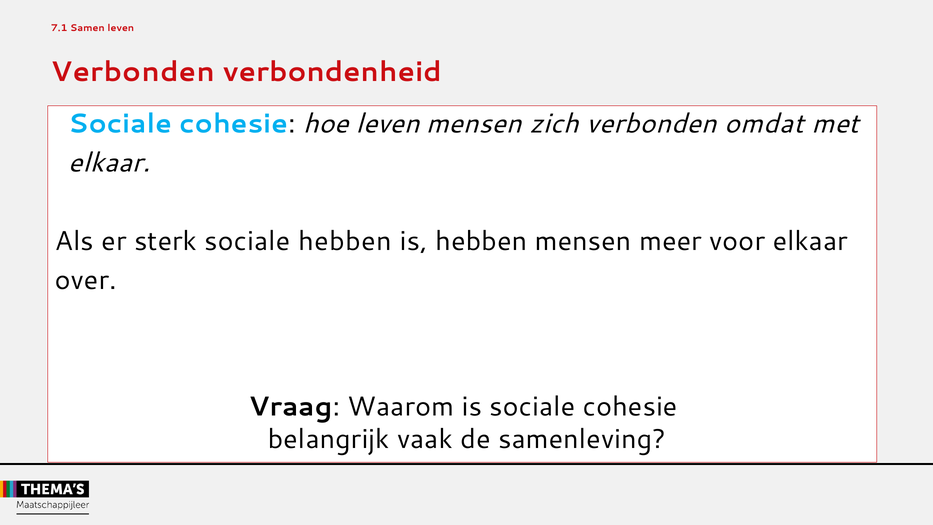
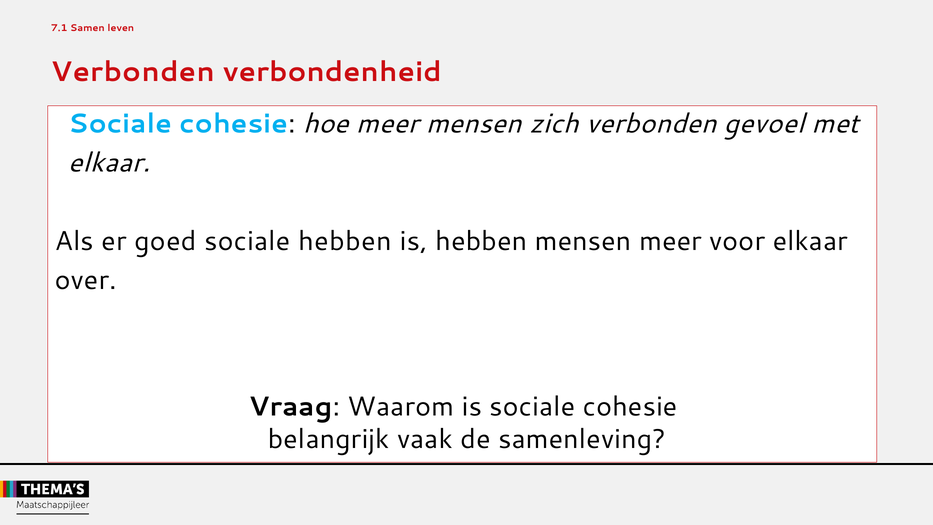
hoe leven: leven -> meer (388, 124)
omdat: omdat -> gevoel (764, 124)
sterk: sterk -> goed (165, 241)
